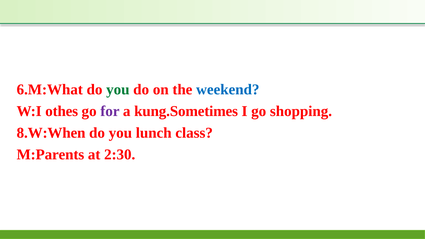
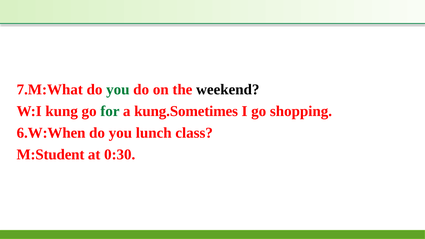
6.M:What: 6.M:What -> 7.M:What (50, 90)
weekend colour: blue -> black (228, 90)
othes: othes -> kung (62, 111)
for colour: purple -> green (110, 111)
8.W:When: 8.W:When -> 6.W:When (51, 133)
M:Parents: M:Parents -> M:Student (50, 154)
2:30: 2:30 -> 0:30 (120, 154)
